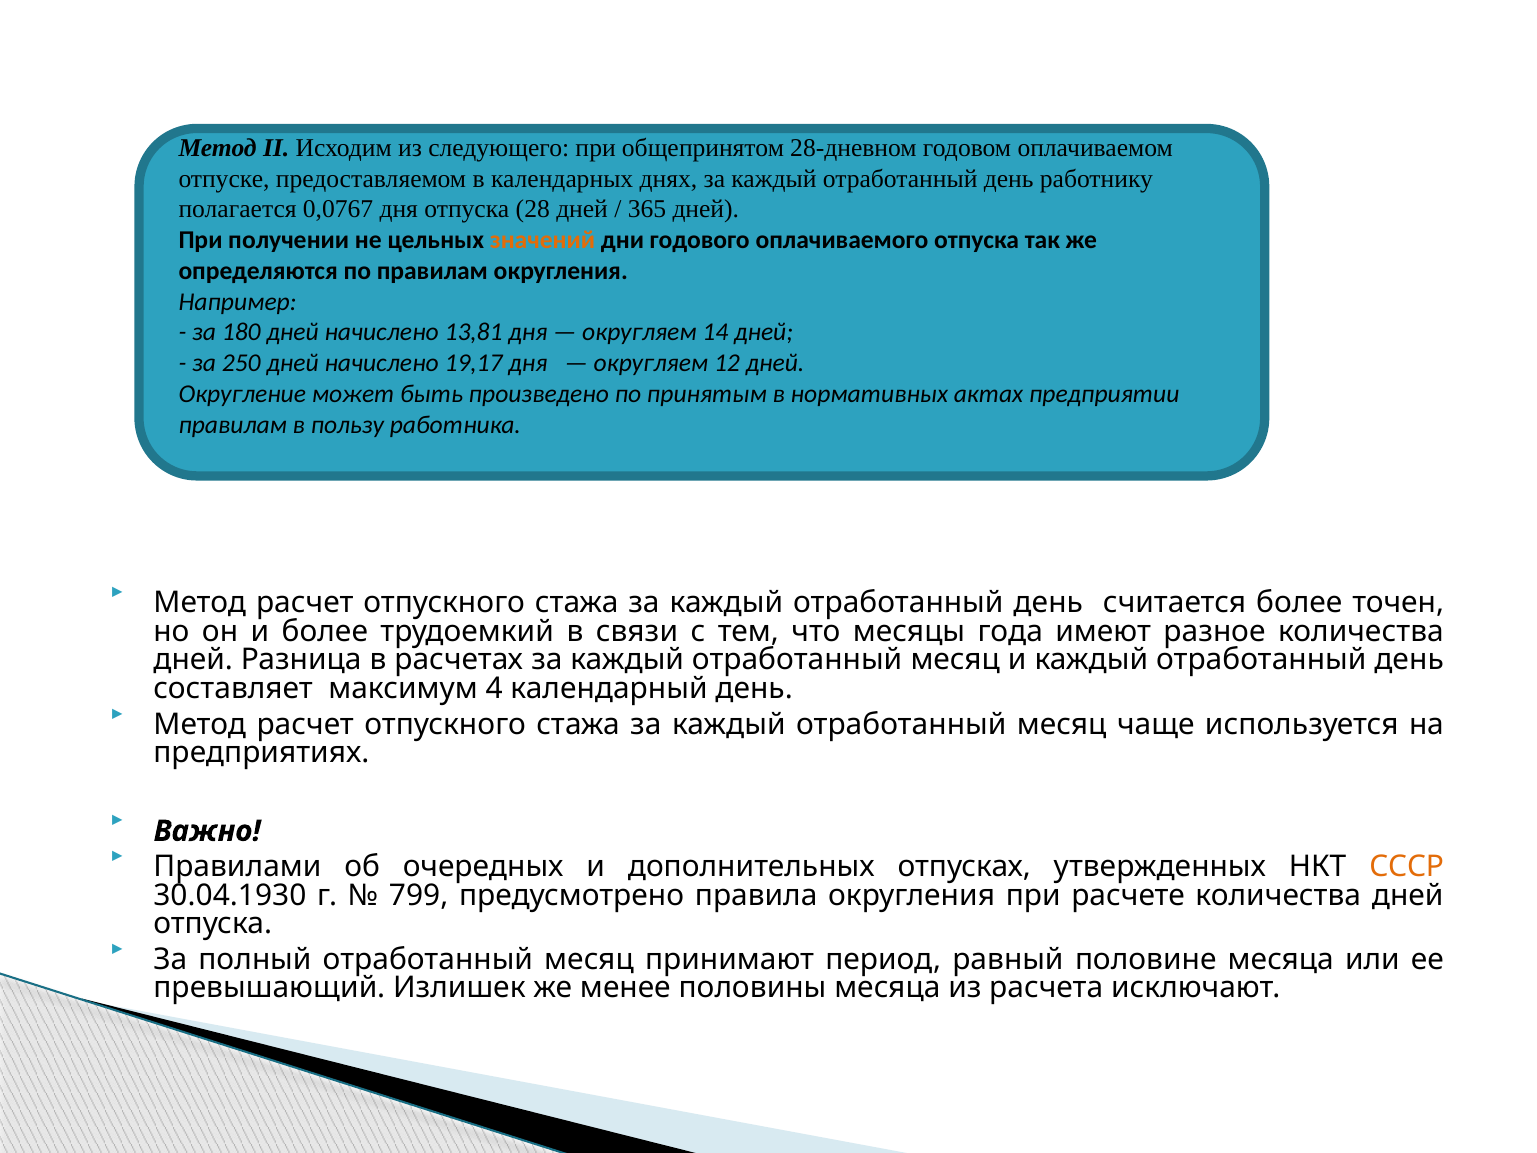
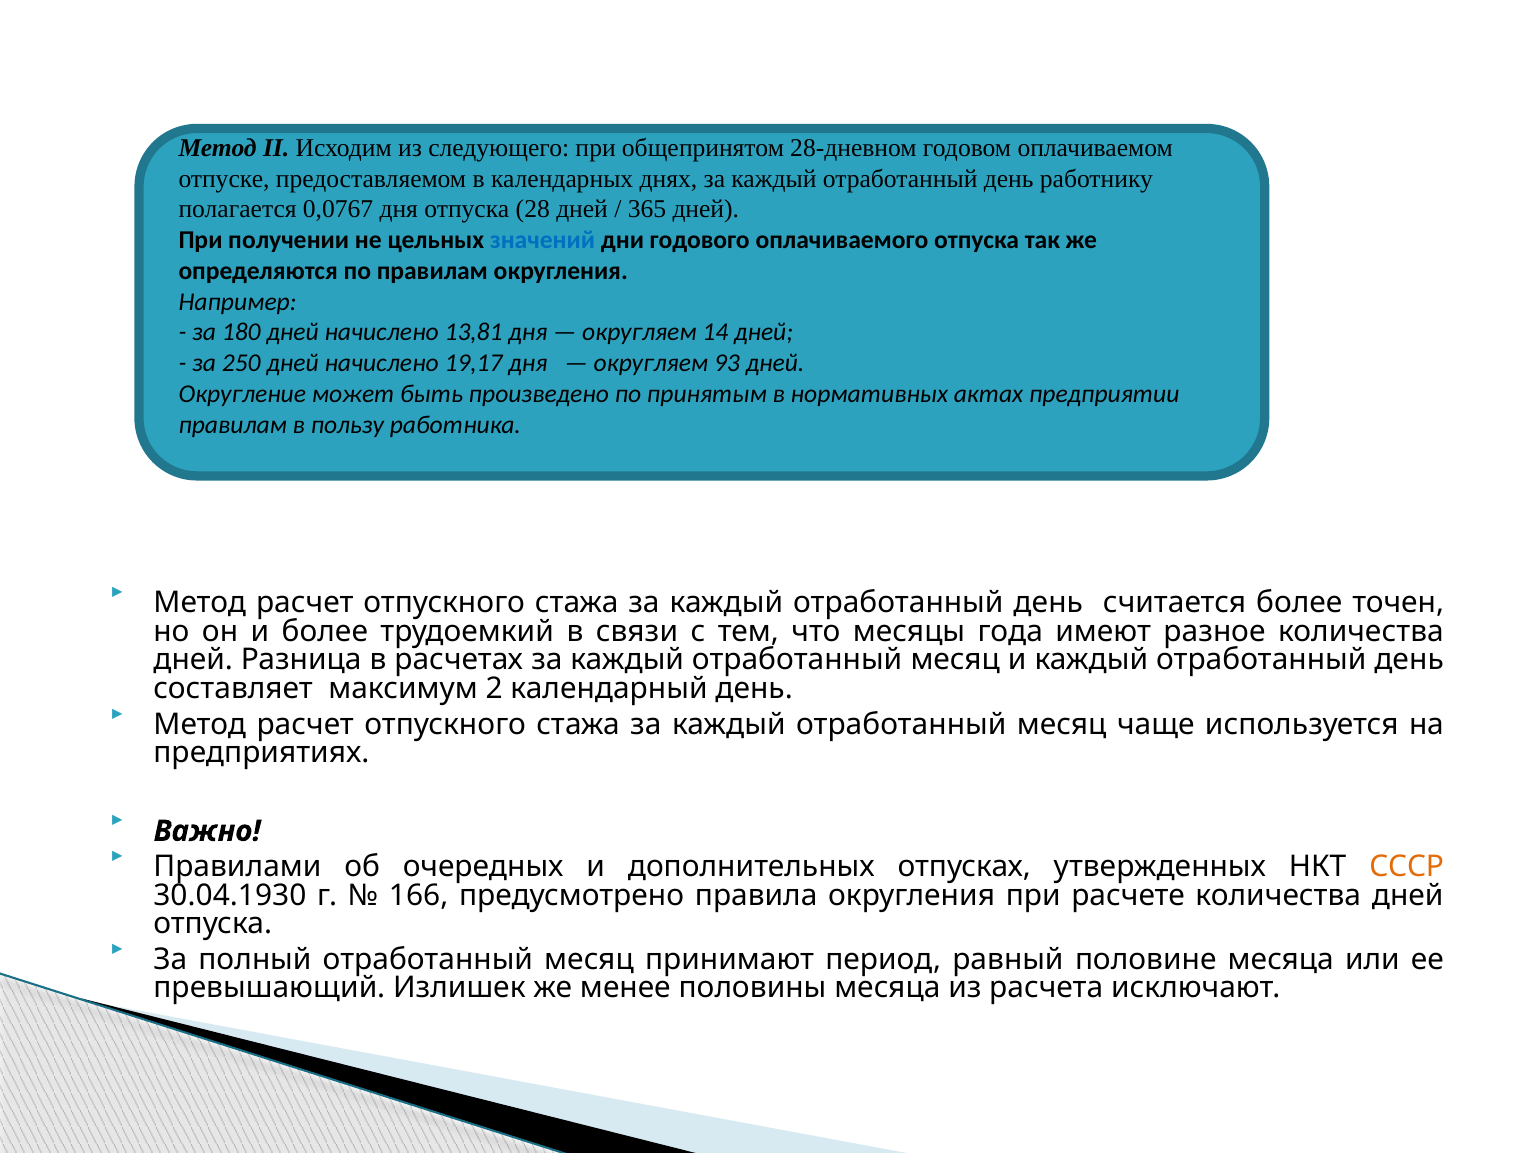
значений colour: orange -> blue (542, 240)
12: 12 -> 93 (727, 363)
4: 4 -> 2 (494, 689)
799: 799 -> 166 (419, 895)
